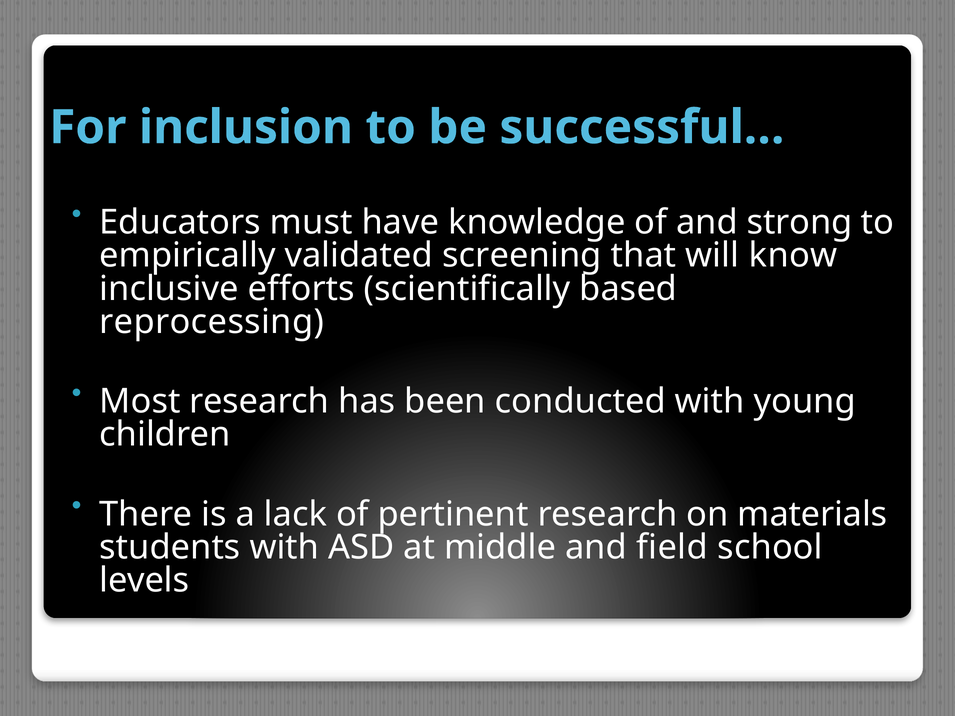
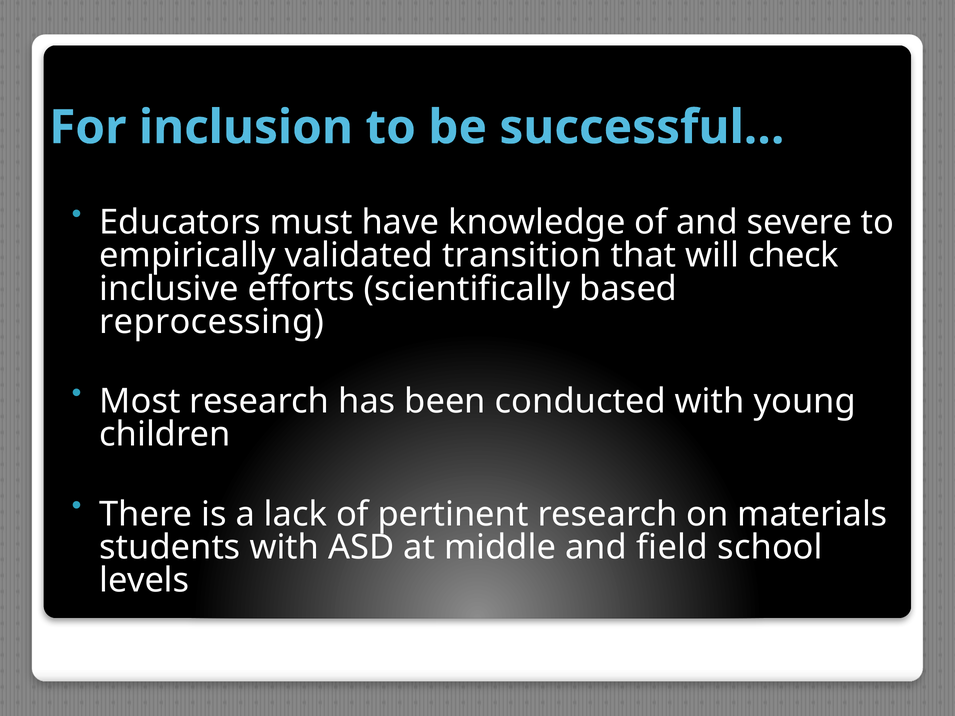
strong: strong -> severe (800, 223)
screening: screening -> transition (522, 256)
know: know -> check (793, 256)
